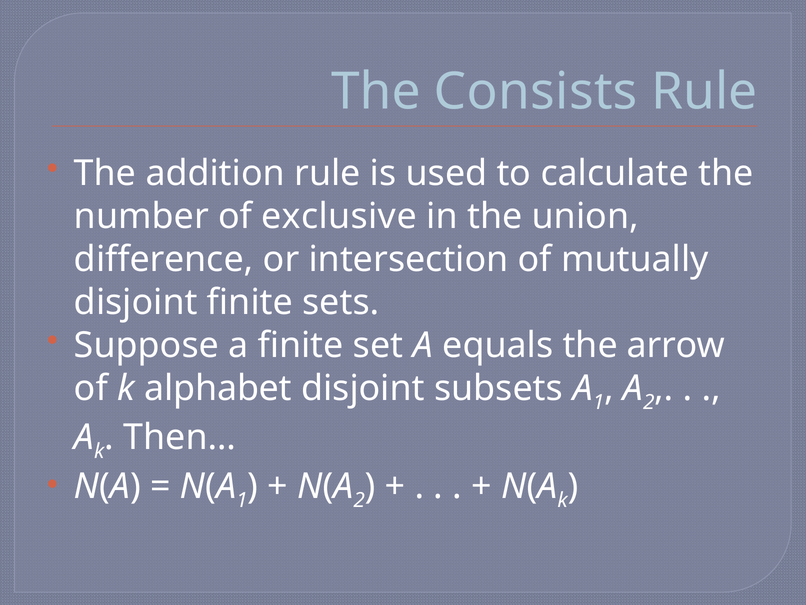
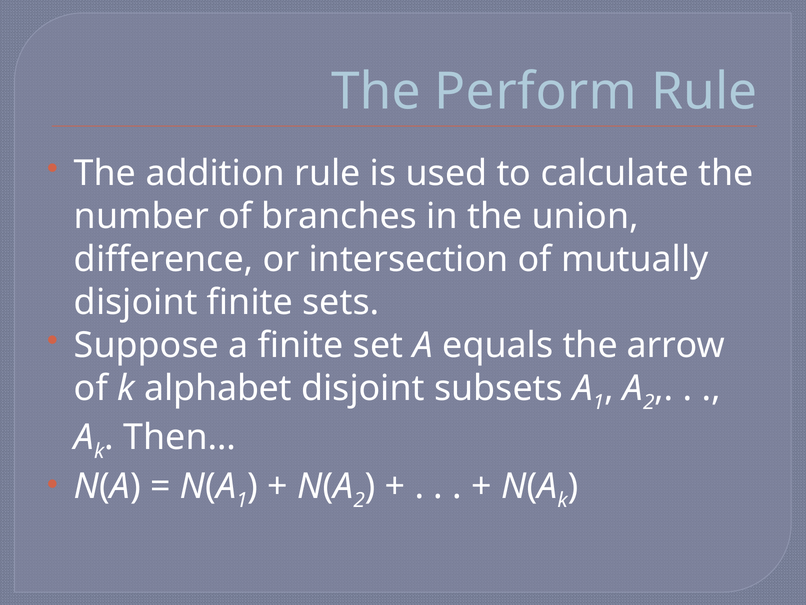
Consists: Consists -> Perform (536, 92)
exclusive: exclusive -> branches (339, 216)
